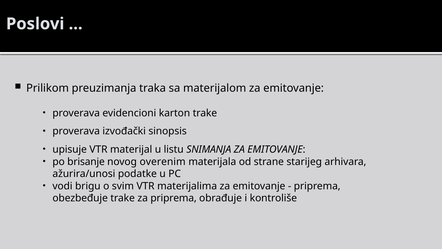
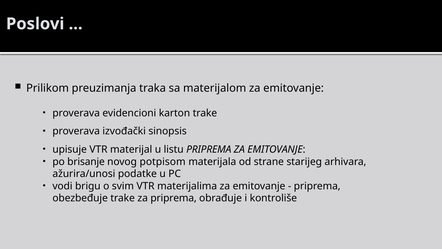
listu SNIMANJA: SNIMANJA -> PRIPREMA (209, 149)
overenim: overenim -> potpisom (163, 161)
